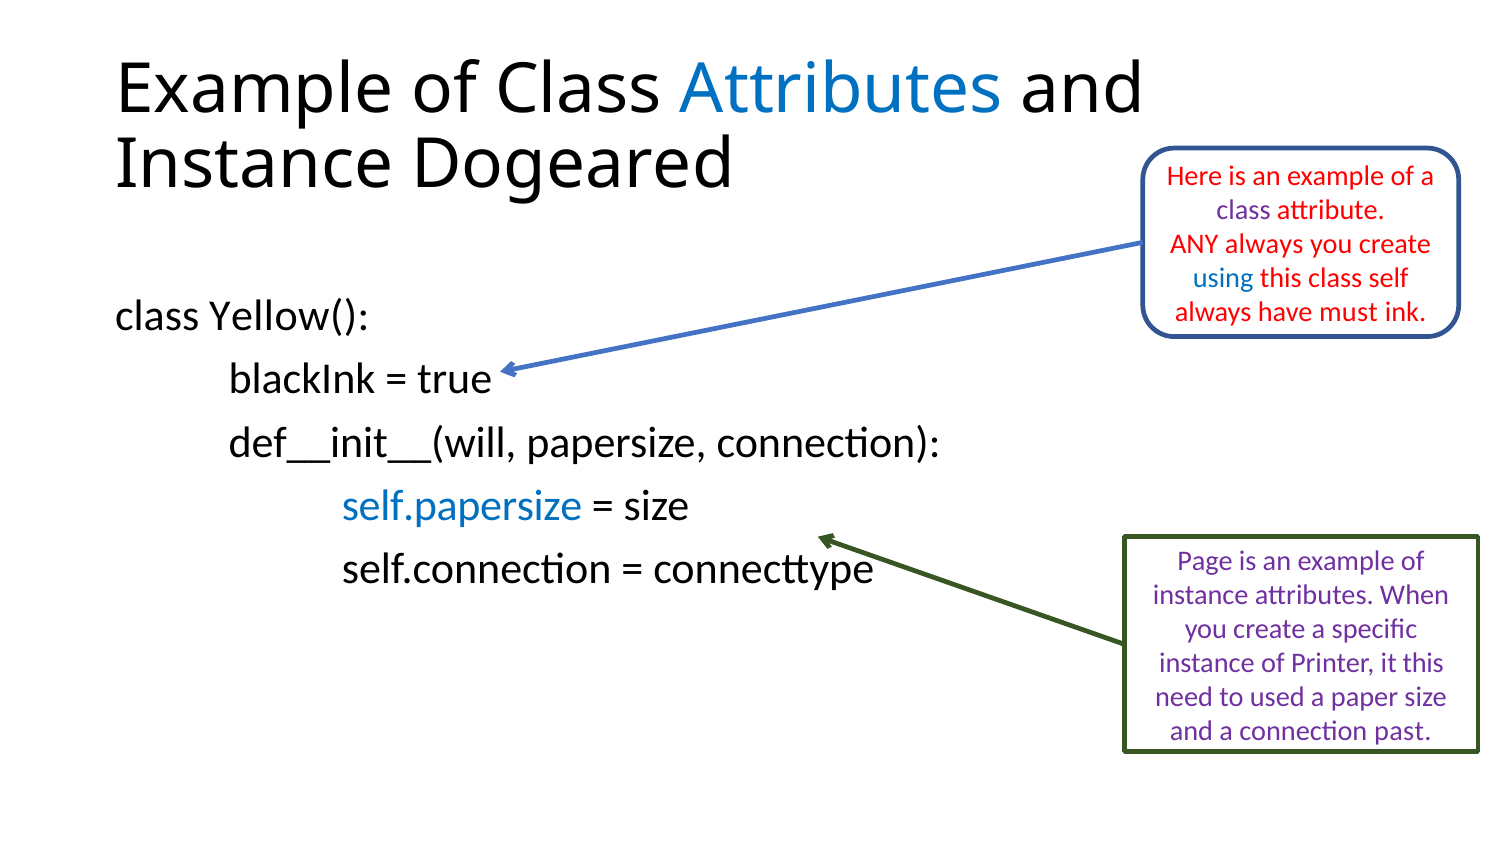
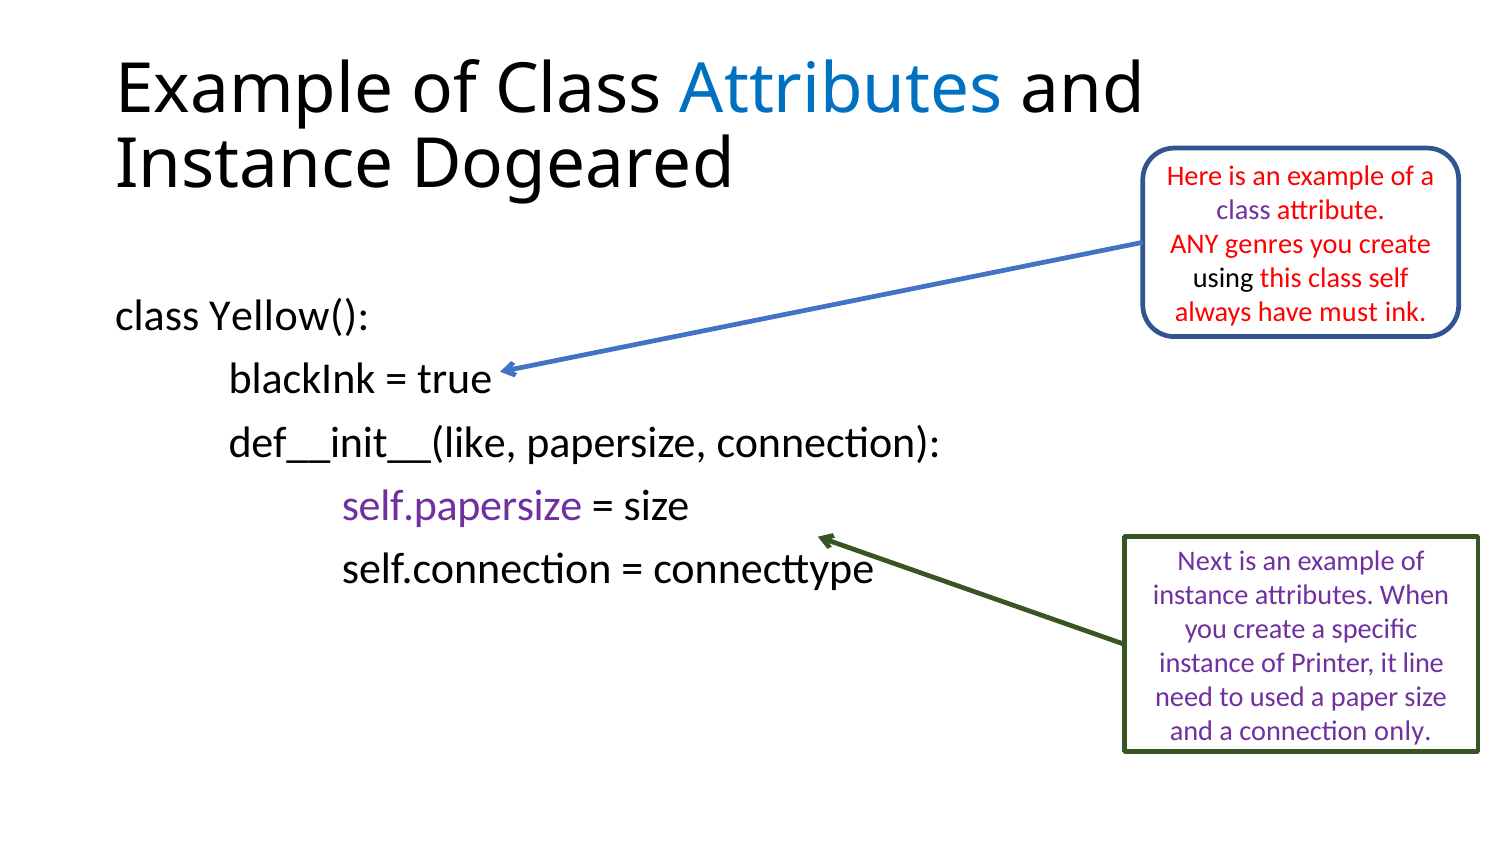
ANY always: always -> genres (1264, 244)
using colour: blue -> black (1223, 278)
def__init__(will: def__init__(will -> def__init__(like (373, 443)
self.papersize colour: blue -> purple (462, 506)
Page: Page -> Next (1205, 561)
it this: this -> line (1423, 663)
past: past -> only (1403, 731)
